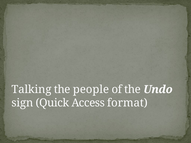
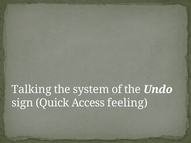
people: people -> system (91, 90)
format: format -> feeling (127, 103)
